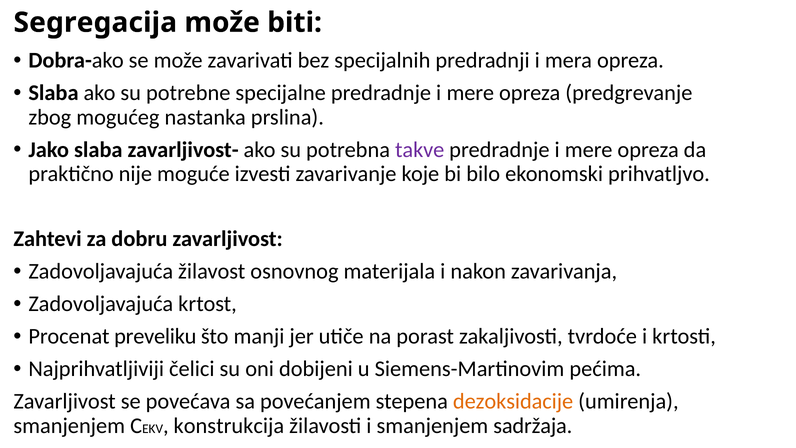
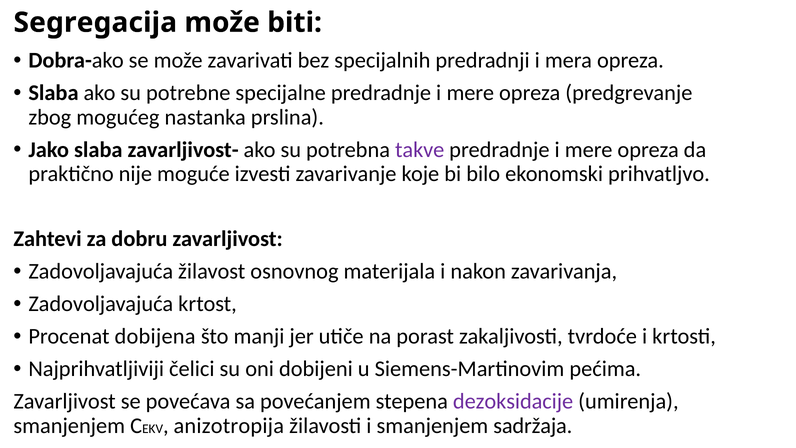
preveliku: preveliku -> dobijena (155, 336)
dezoksidacije colour: orange -> purple (513, 401)
konstrukcija: konstrukcija -> anizotropija (229, 426)
